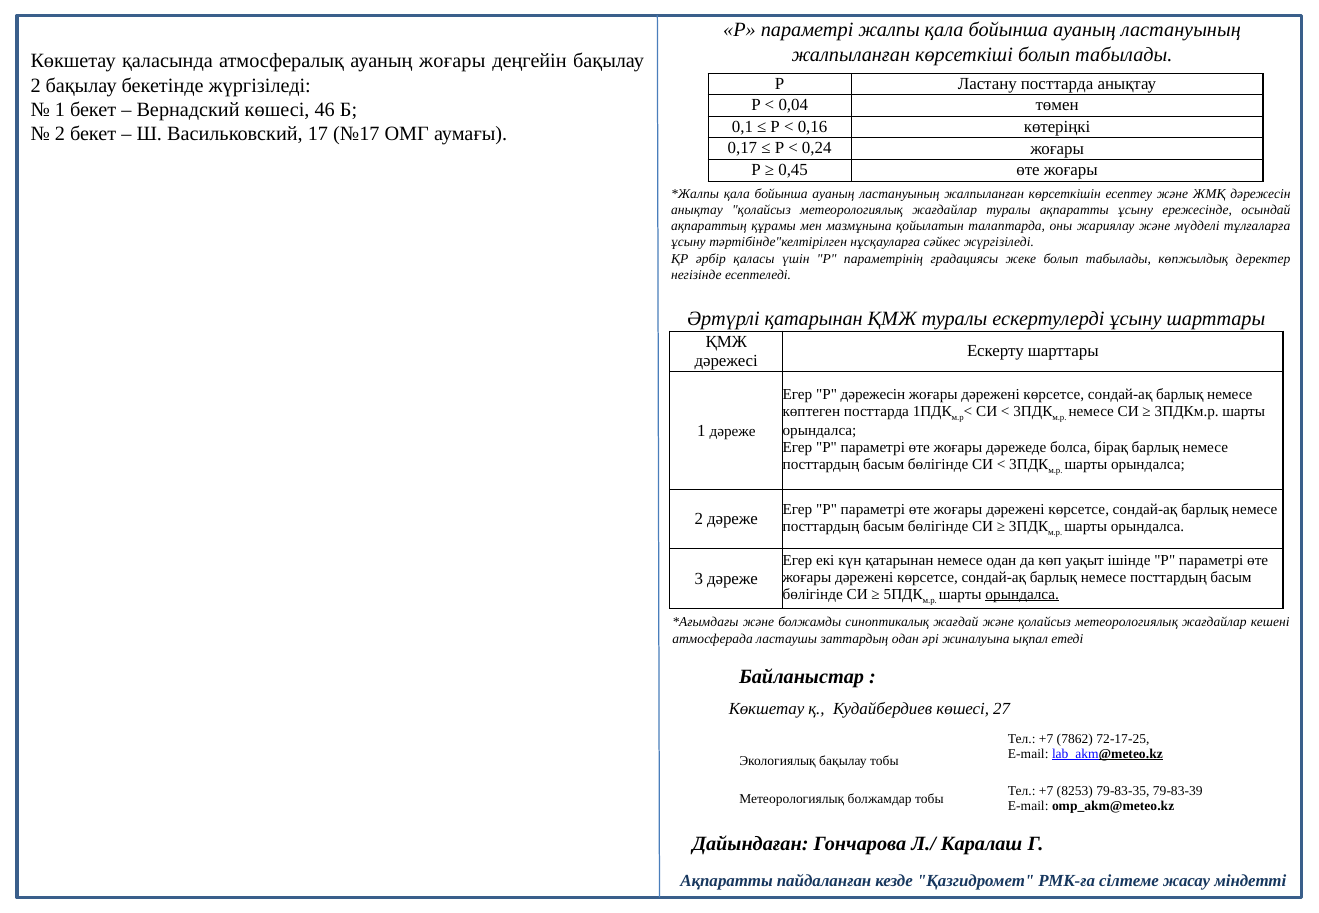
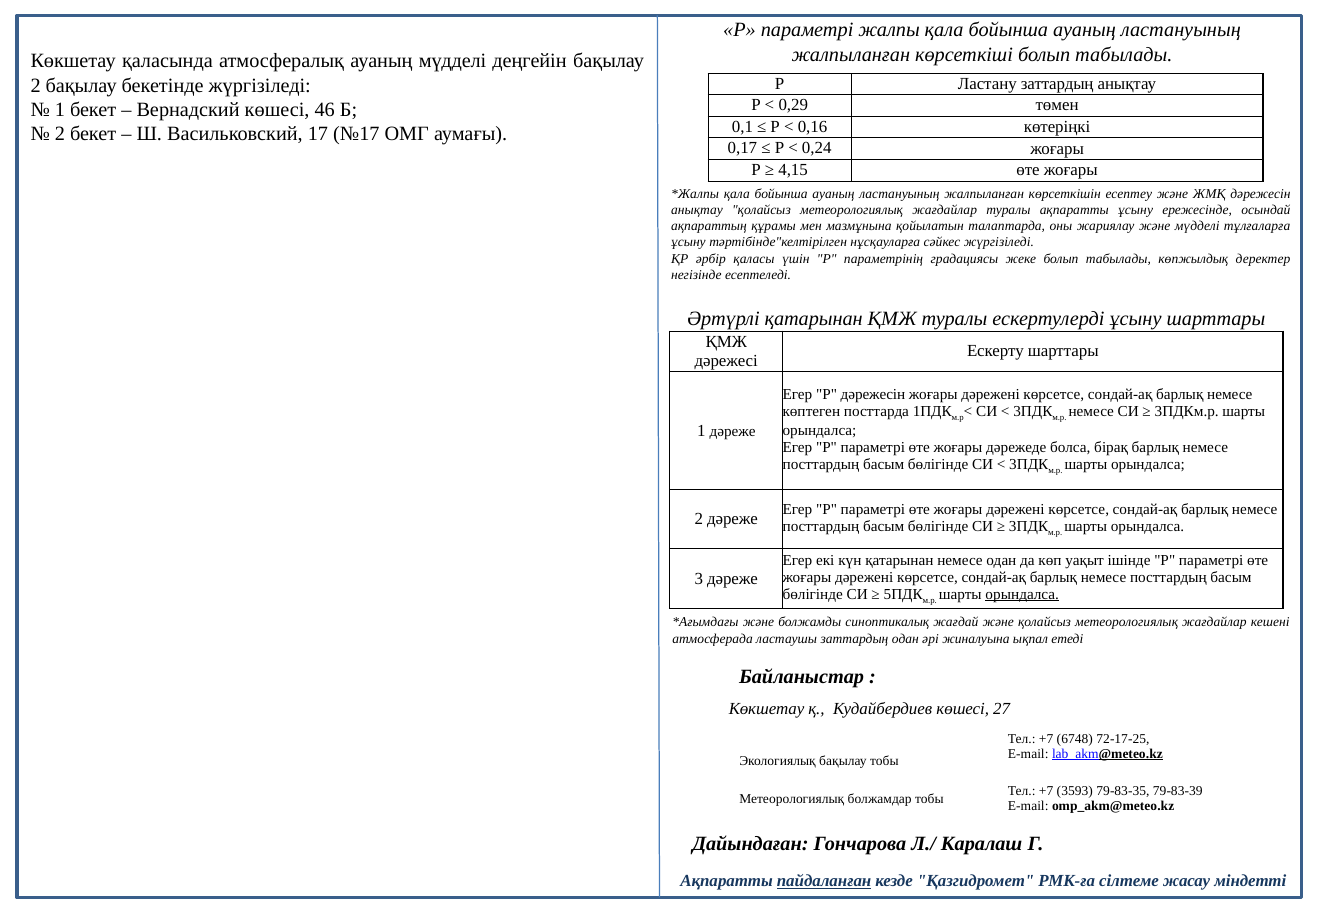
ауаның жоғары: жоғары -> мүдделі (453, 61)
Ластану посттарда: посттарда -> заттардың (1057, 84)
0,04: 0,04 -> 0,29 (793, 105)
0,45: 0,45 -> 4,15 (793, 170)
7862: 7862 -> 6748 (1075, 739)
8253: 8253 -> 3593 (1075, 792)
пайдаланған underline: none -> present (824, 881)
